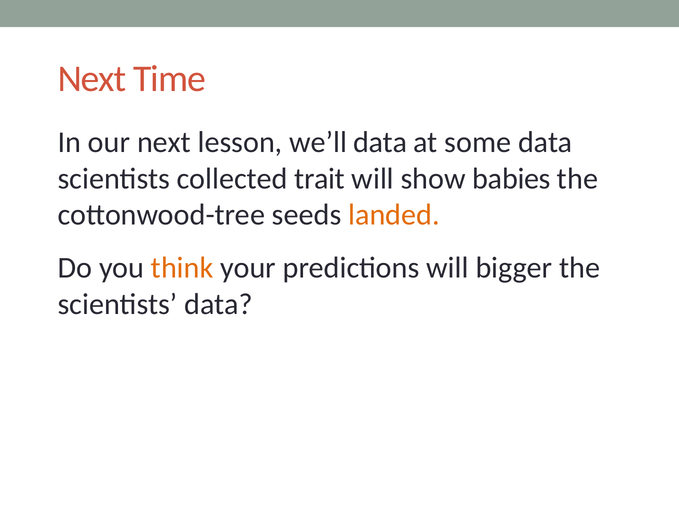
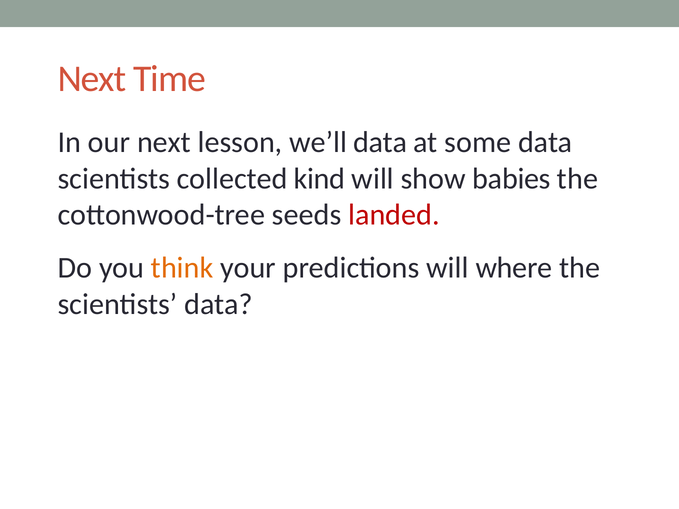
trait: trait -> kind (320, 179)
landed colour: orange -> red (394, 215)
bigger: bigger -> where (514, 268)
